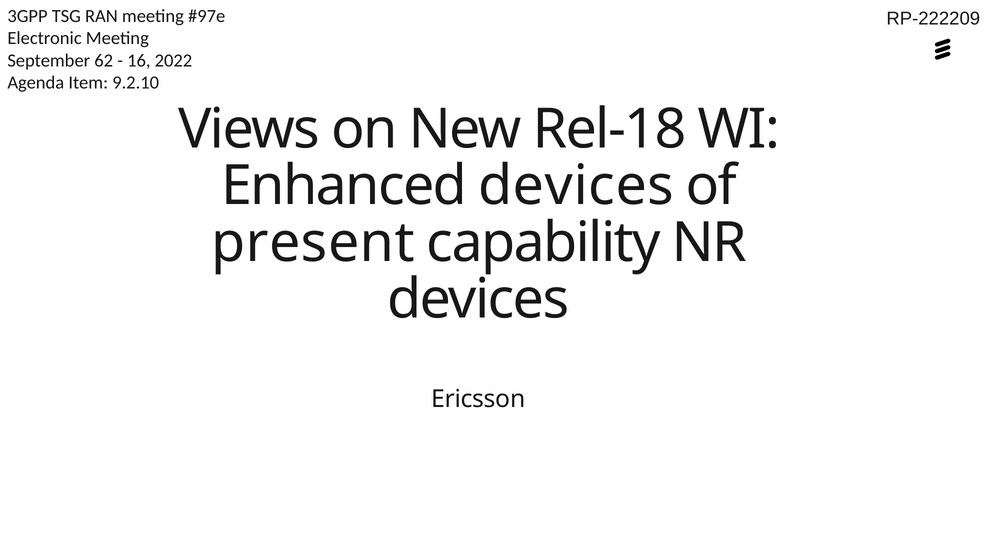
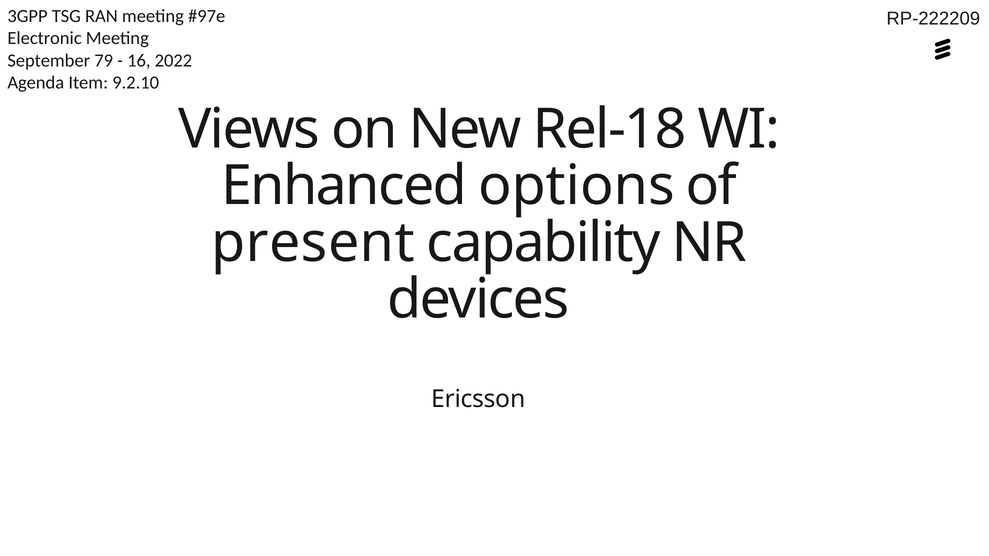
62: 62 -> 79 (104, 61)
Enhanced devices: devices -> options (576, 186)
